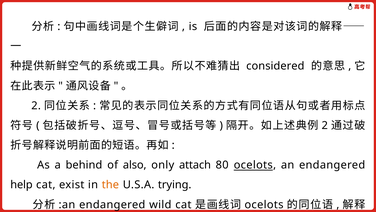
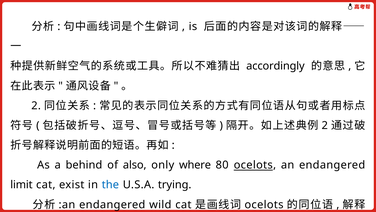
considered: considered -> accordingly (275, 66)
attach: attach -> where (195, 165)
help: help -> limit (21, 184)
the colour: orange -> blue (110, 184)
